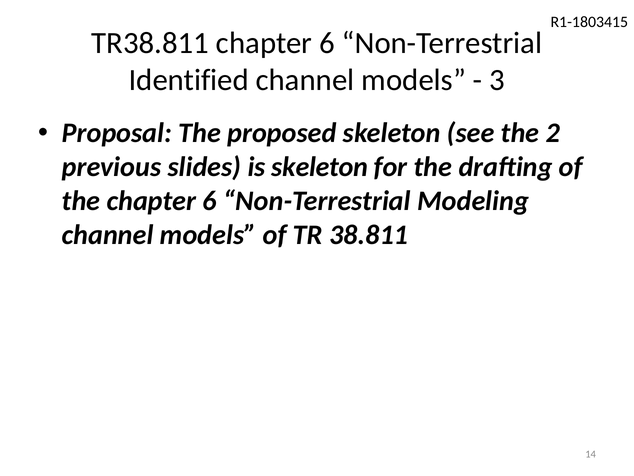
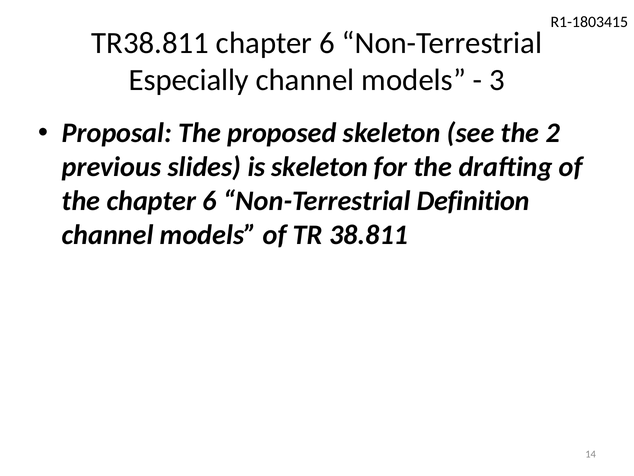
Identified: Identified -> Especially (189, 80)
Modeling: Modeling -> Definition (473, 201)
